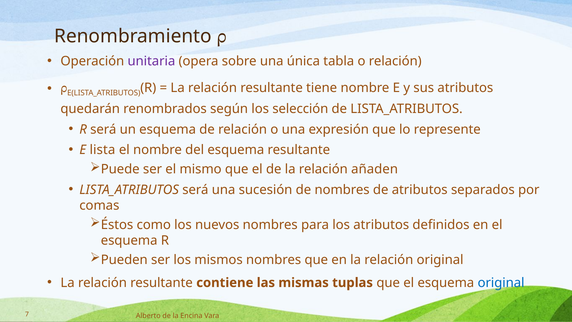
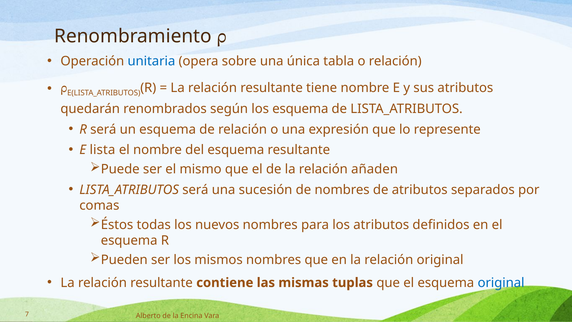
unitaria colour: purple -> blue (151, 61)
los selección: selección -> esquema (300, 109)
como: como -> todas (154, 225)
